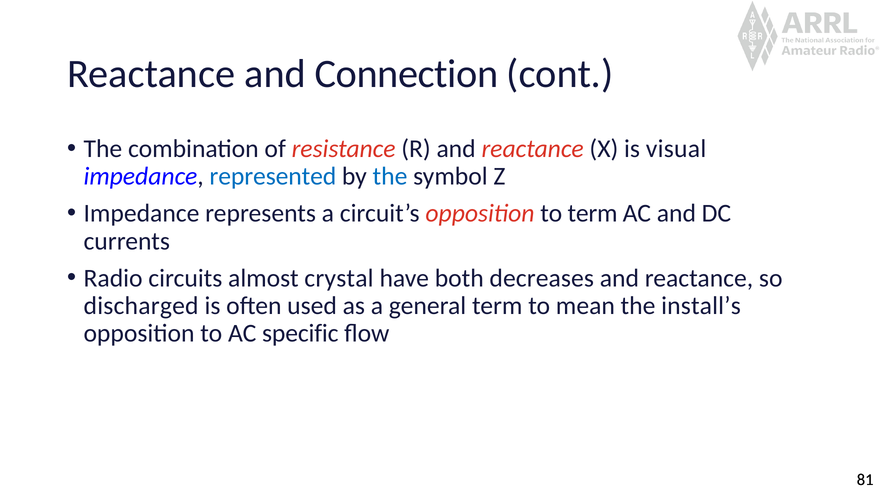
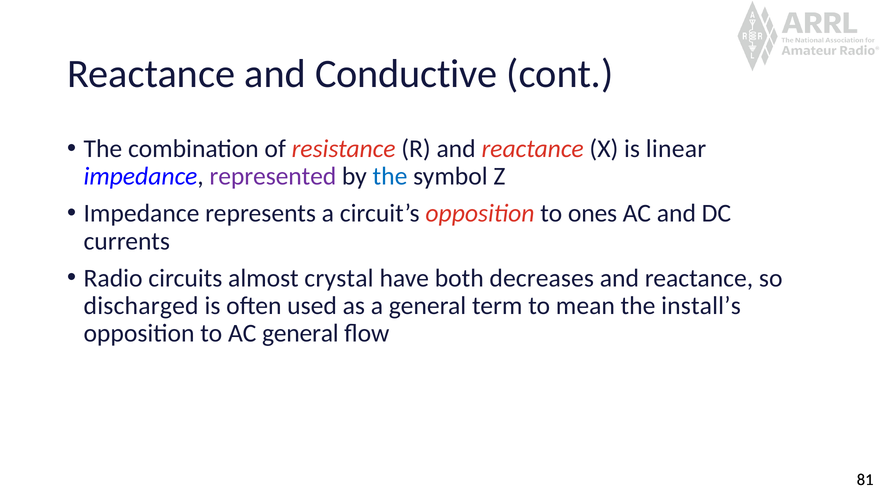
Connection: Connection -> Conductive (406, 74)
visual: visual -> linear (676, 149)
represented colour: blue -> purple (273, 177)
to term: term -> ones (593, 213)
AC specific: specific -> general (300, 333)
